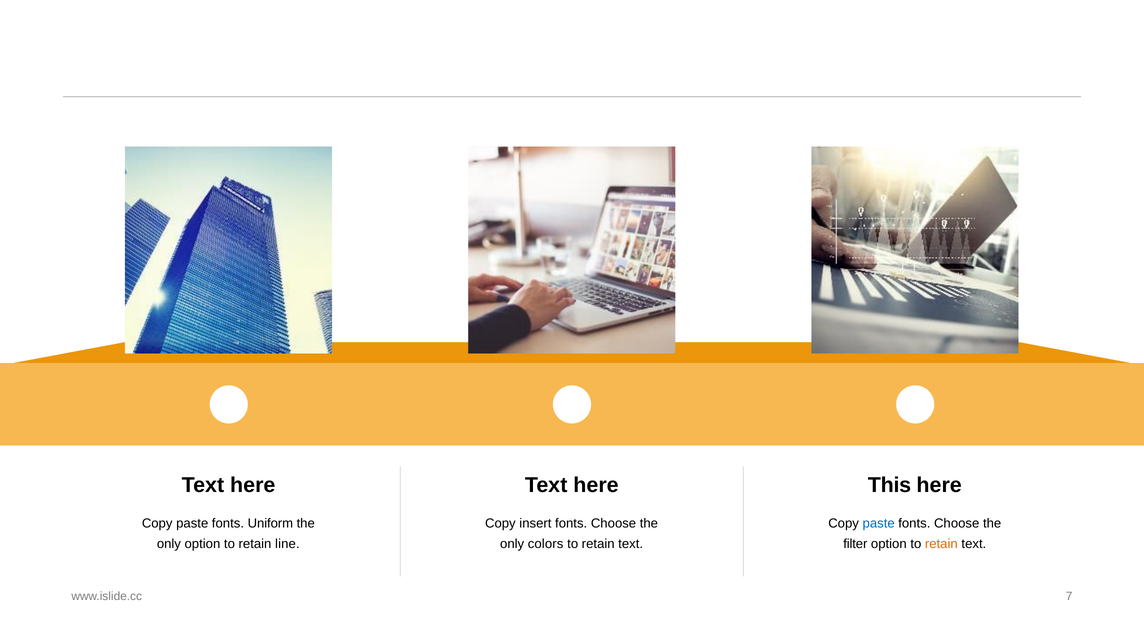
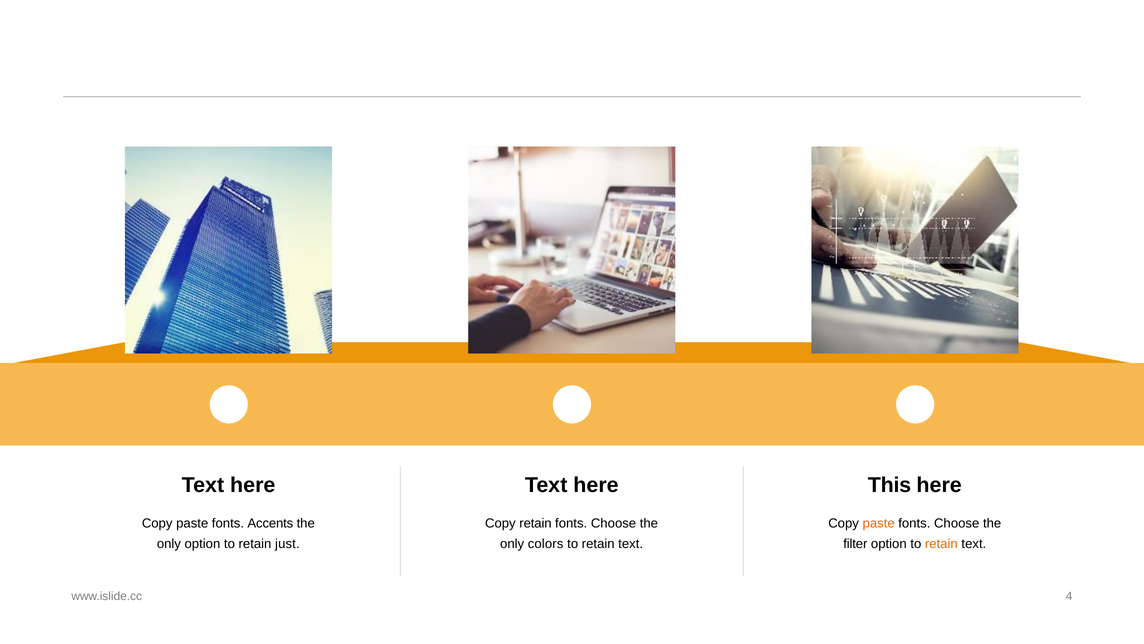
Uniform: Uniform -> Accents (270, 523)
Copy insert: insert -> retain (535, 523)
paste colour: blue -> orange (879, 523)
line: line -> just (287, 543)
7: 7 -> 4 (1069, 596)
